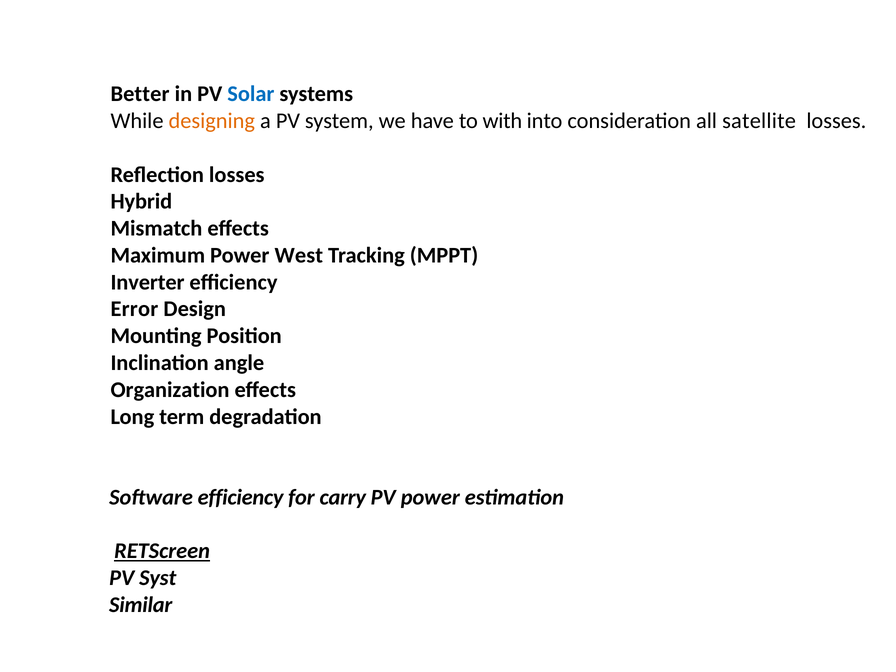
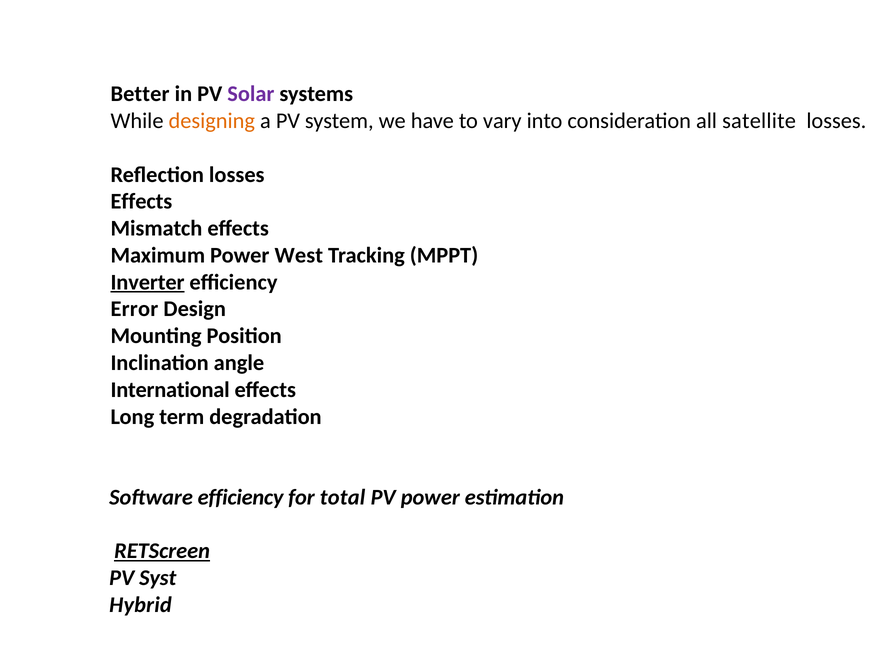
Solar colour: blue -> purple (251, 94)
with: with -> vary (502, 121)
Hybrid: Hybrid -> Effects (141, 202)
Inverter underline: none -> present (148, 282)
Organization: Organization -> International (170, 390)
carry: carry -> total (343, 497)
Similar: Similar -> Hybrid (141, 605)
